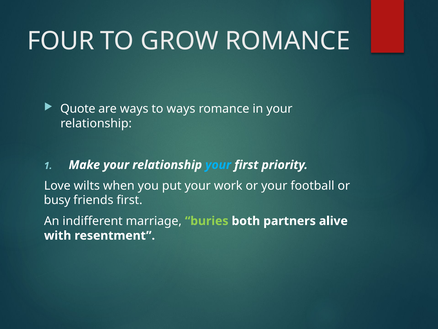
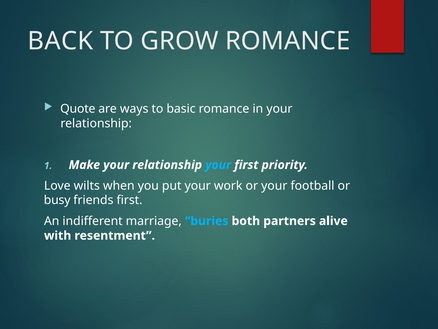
FOUR: FOUR -> BACK (60, 41)
to ways: ways -> basic (181, 109)
buries colour: light green -> light blue (207, 221)
